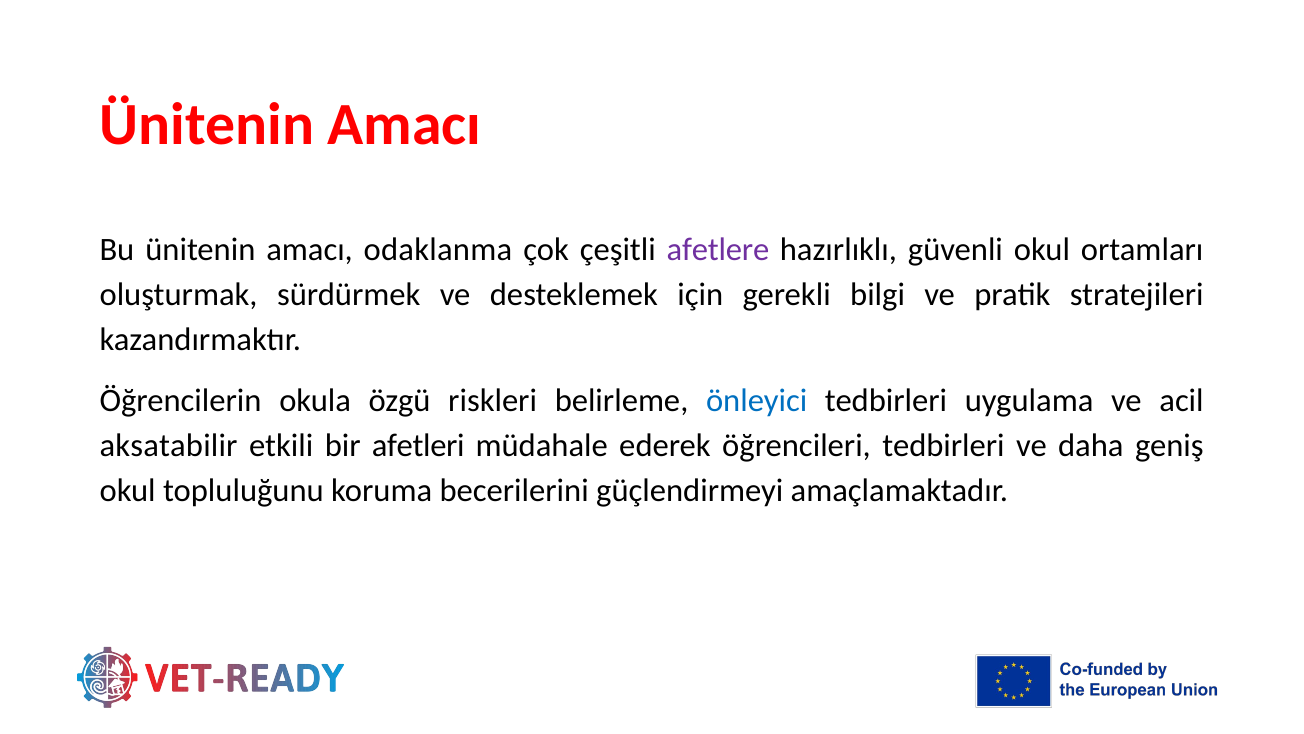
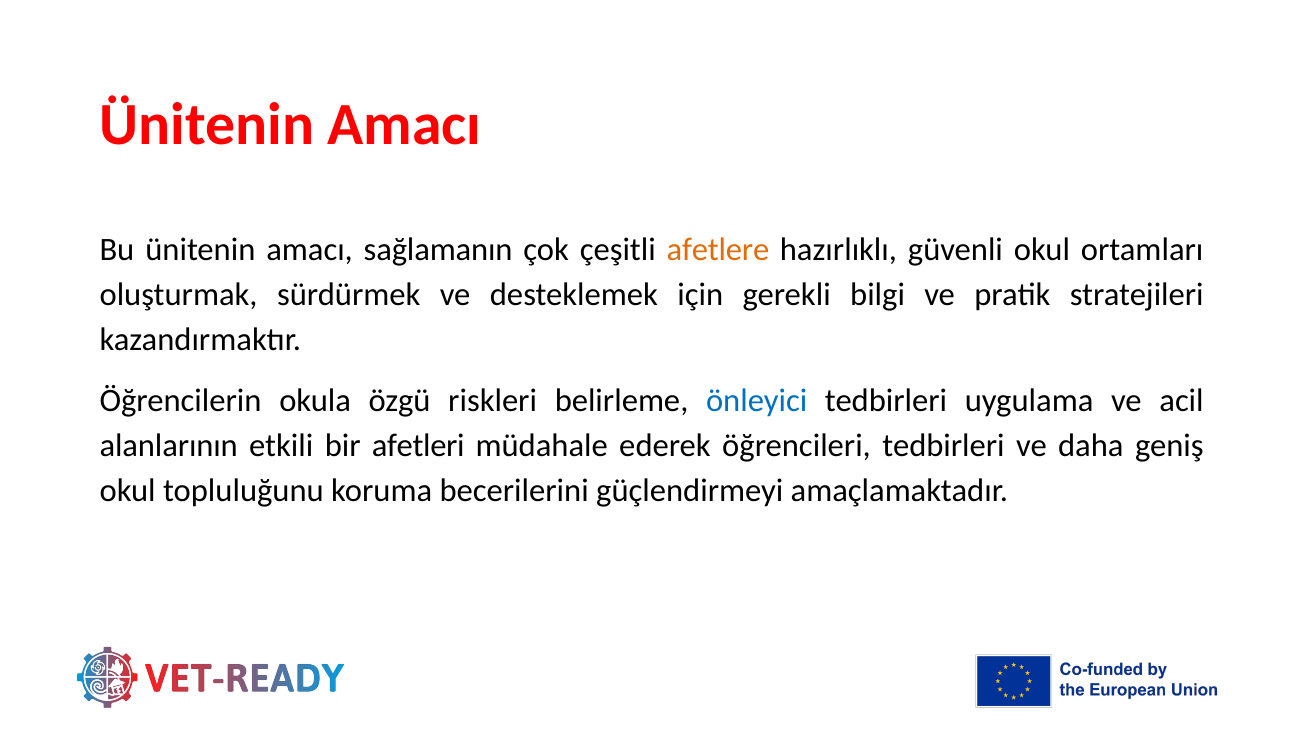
odaklanma: odaklanma -> sağlamanın (438, 249)
afetlere colour: purple -> orange (718, 249)
aksatabilir: aksatabilir -> alanlarının (169, 446)
